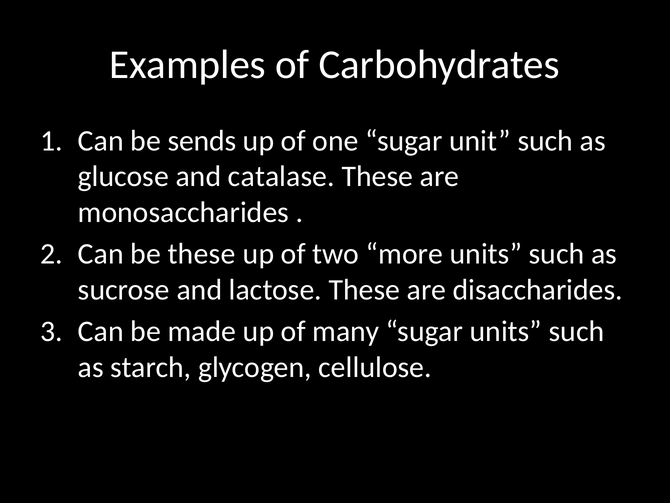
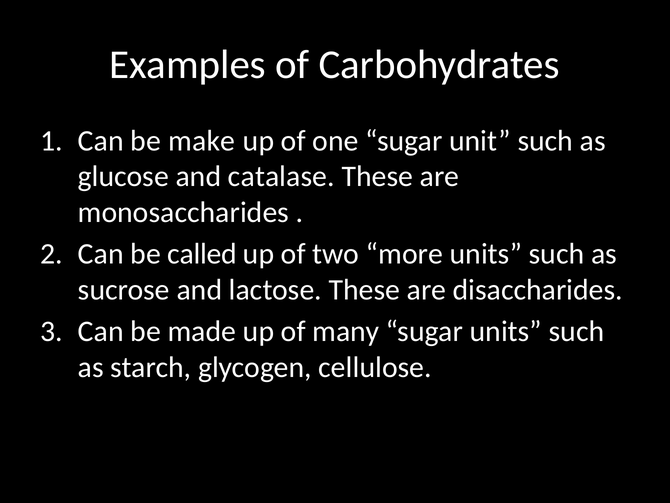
sends: sends -> make (202, 141)
be these: these -> called (202, 254)
